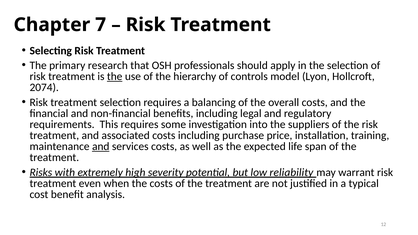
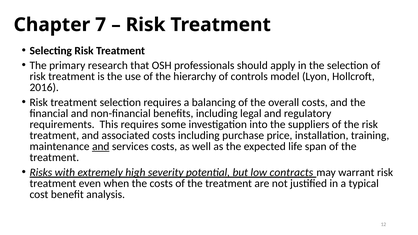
the underline: present -> none (115, 77)
2074: 2074 -> 2016 (44, 88)
reliability: reliability -> contracts (291, 172)
